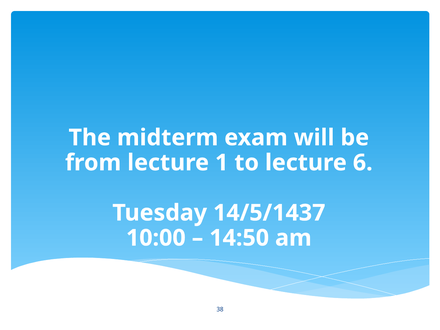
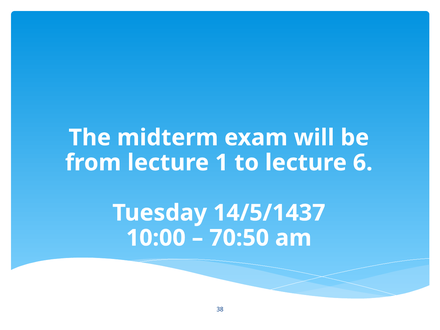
14:50: 14:50 -> 70:50 (239, 238)
